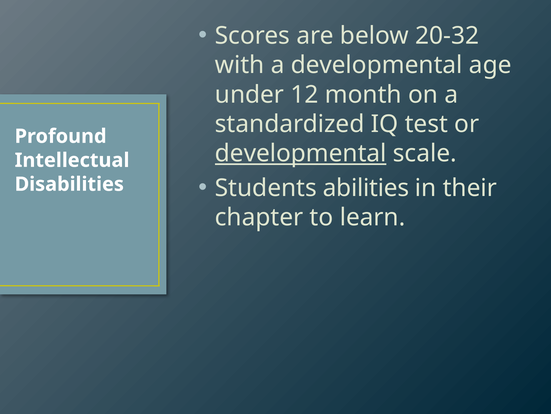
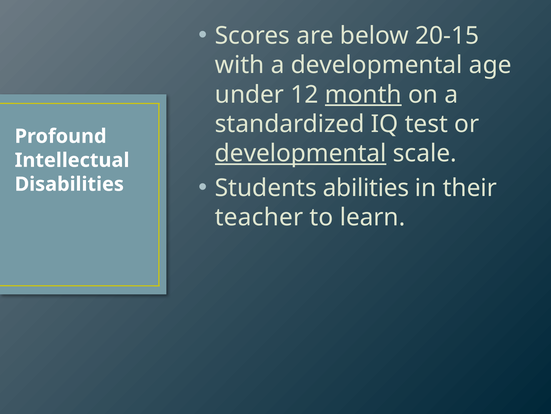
20-32: 20-32 -> 20-15 (447, 36)
month underline: none -> present (363, 94)
chapter: chapter -> teacher (259, 217)
